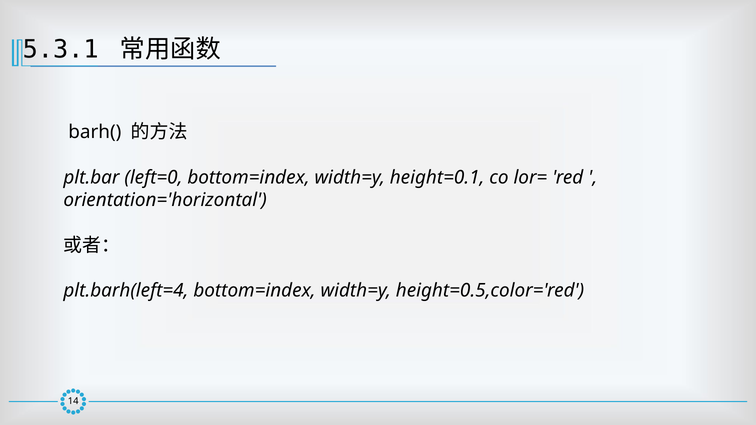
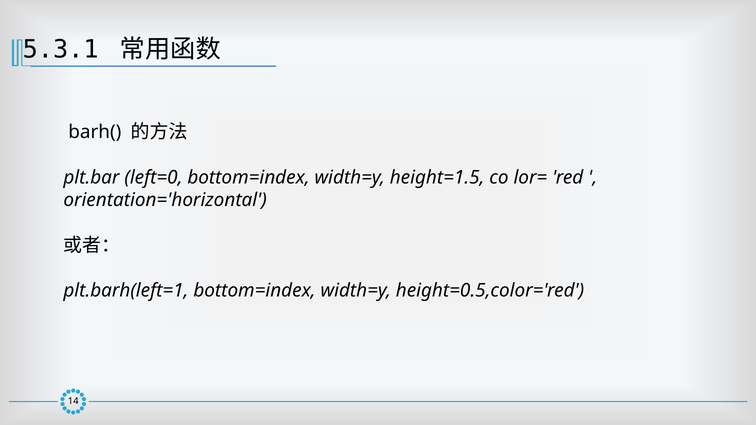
height=0.1: height=0.1 -> height=1.5 (437, 177)
plt.barh(left=4: plt.barh(left=4 -> plt.barh(left=1 (126, 291)
